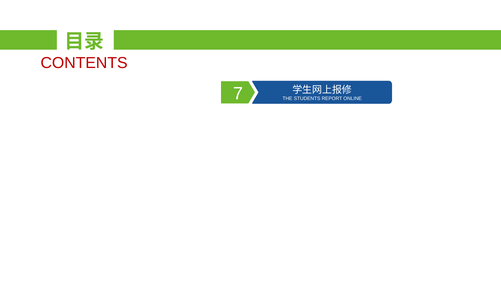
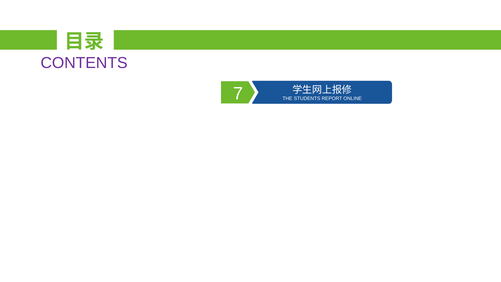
CONTENTS colour: red -> purple (84, 63)
